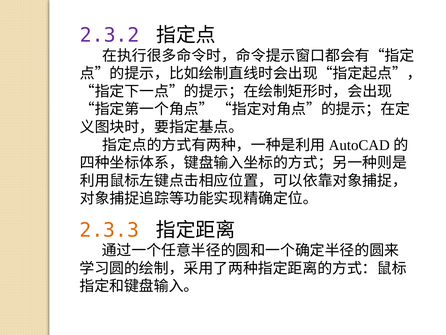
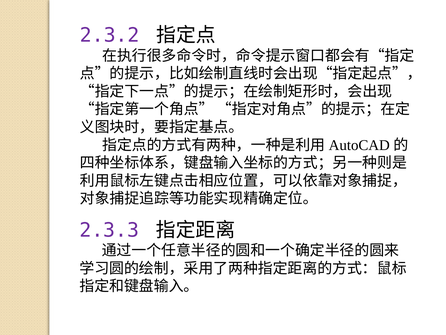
2.3.3 colour: orange -> purple (109, 230)
